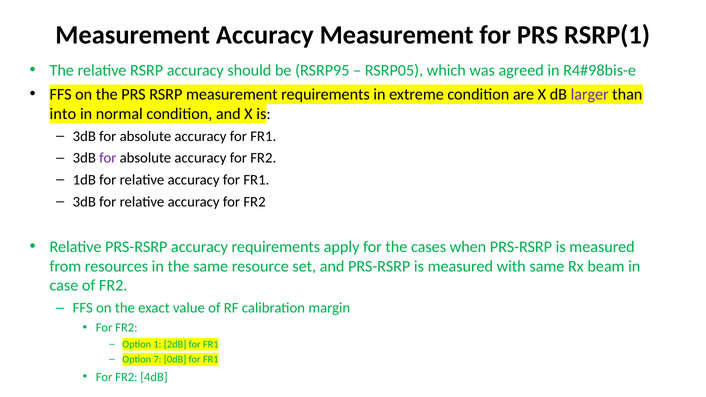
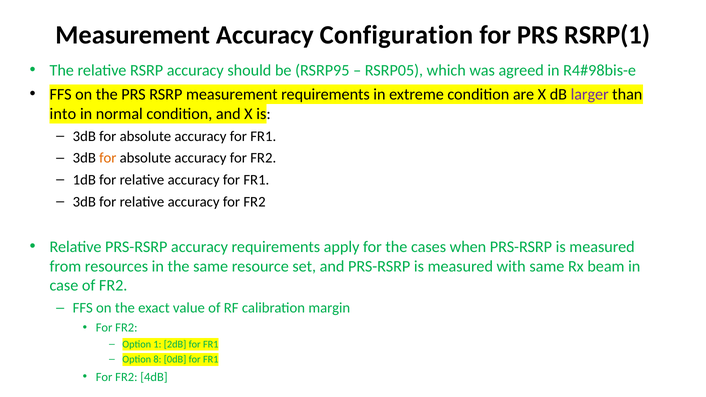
Accuracy Measurement: Measurement -> Configuration (396, 35)
for colour: purple -> orange (108, 158)
7: 7 -> 8 (157, 360)
